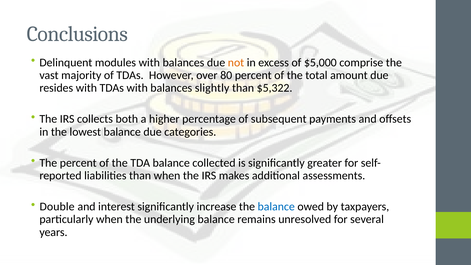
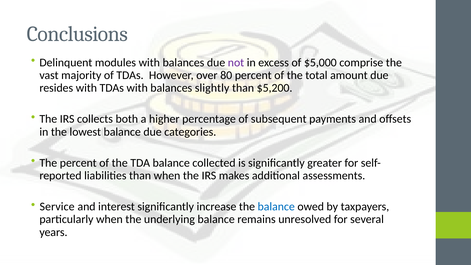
not colour: orange -> purple (236, 63)
$5,322: $5,322 -> $5,200 (275, 88)
Double: Double -> Service (57, 207)
